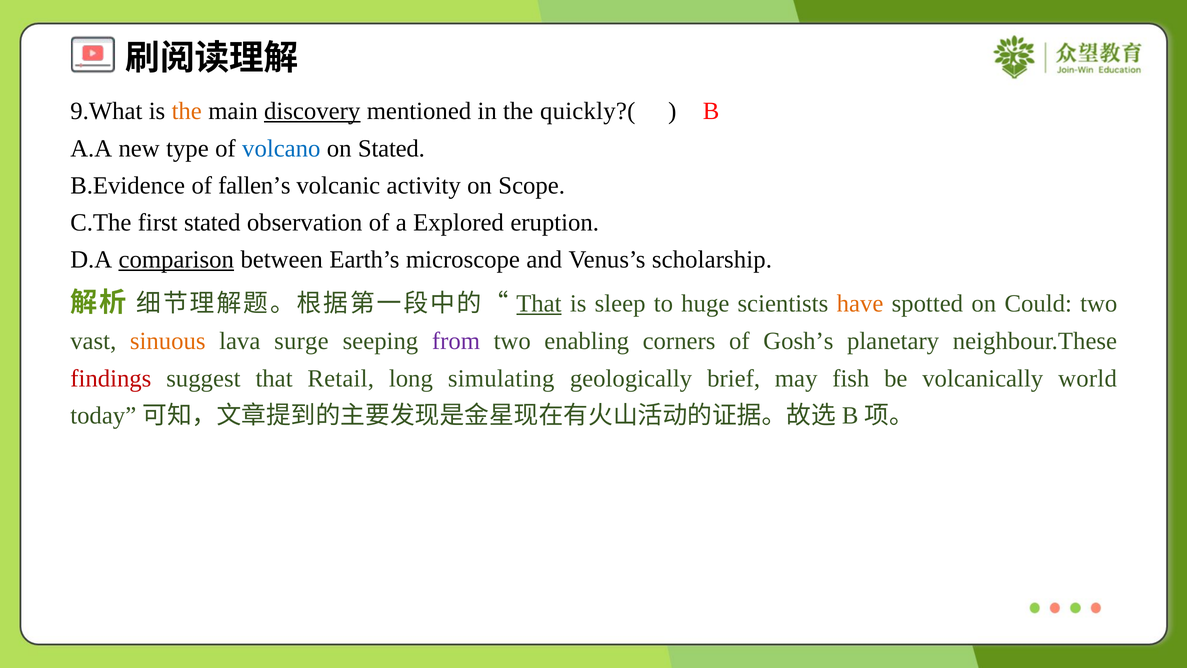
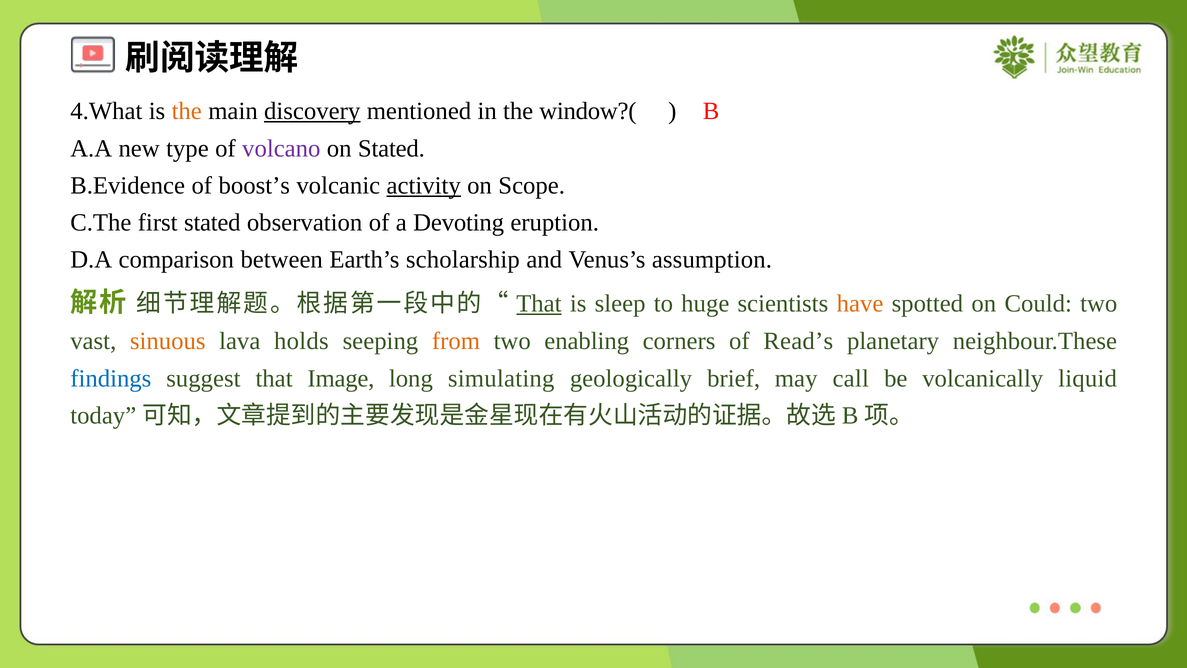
9.What: 9.What -> 4.What (106, 111)
quickly?(: quickly?( -> window?( (588, 111)
volcano colour: blue -> purple (281, 148)
fallen’s: fallen’s -> boost’s (254, 185)
activity underline: none -> present (424, 185)
Explored: Explored -> Devoting (459, 223)
comparison underline: present -> none (176, 260)
microscope: microscope -> scholarship (463, 260)
scholarship: scholarship -> assumption (712, 260)
surge: surge -> holds (301, 341)
from colour: purple -> orange (456, 341)
Gosh’s: Gosh’s -> Read’s (798, 341)
findings colour: red -> blue (111, 378)
Retail: Retail -> Image (341, 378)
fish: fish -> call (851, 378)
world: world -> liquid (1088, 378)
